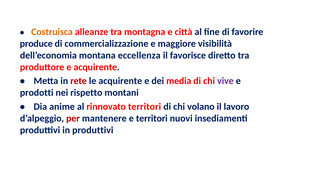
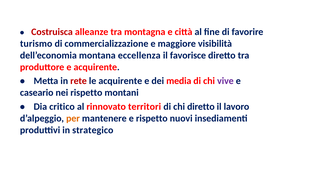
Costruisca colour: orange -> red (52, 32)
produce: produce -> turismo (36, 44)
prodotti: prodotti -> caseario (37, 93)
anime: anime -> critico (62, 107)
chi volano: volano -> diretto (201, 107)
per colour: red -> orange (73, 118)
e territori: territori -> rispetto (152, 118)
in produttivi: produttivi -> strategico (93, 130)
